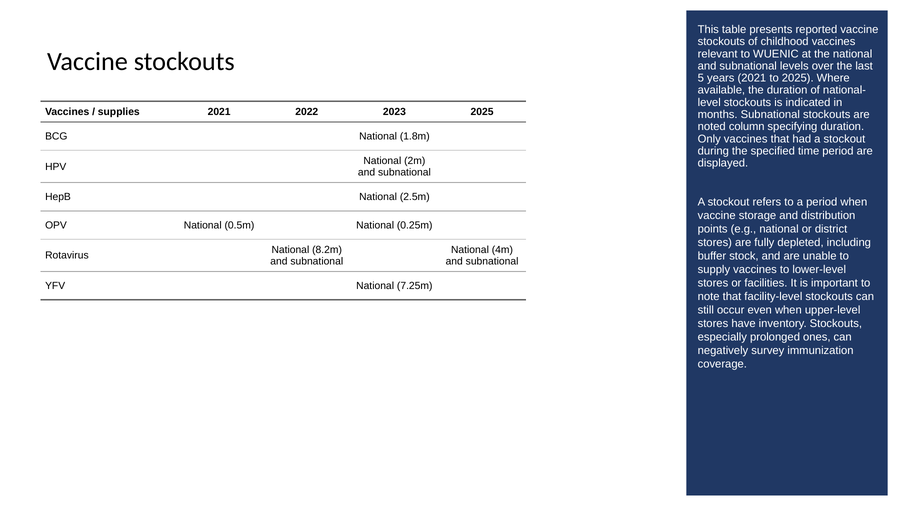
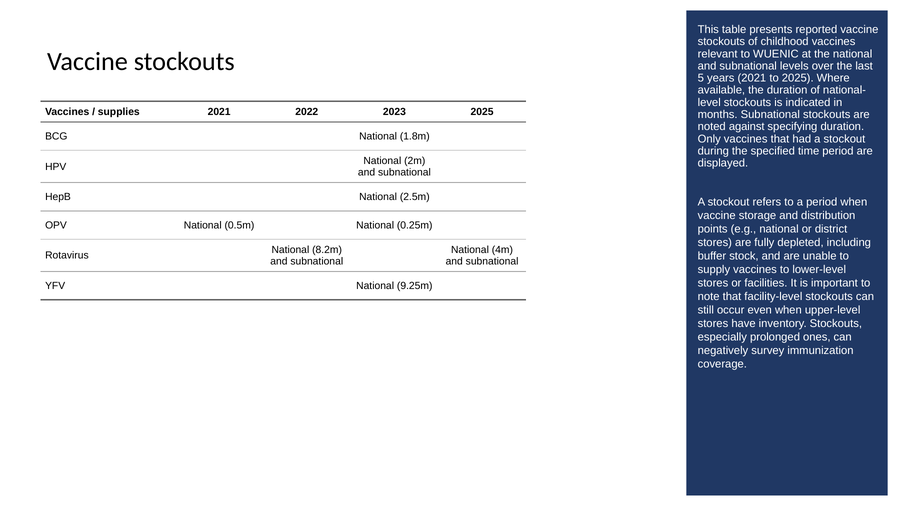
column: column -> against (747, 127)
7.25m: 7.25m -> 9.25m (415, 286)
